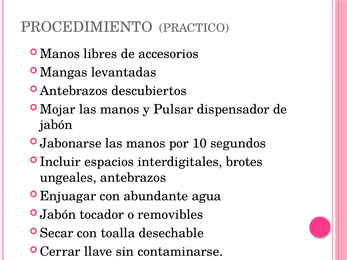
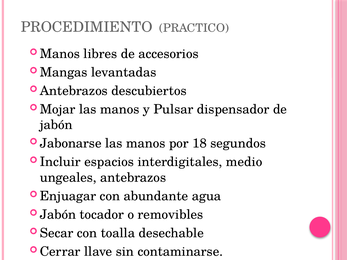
10: 10 -> 18 (200, 144)
brotes: brotes -> medio (244, 162)
